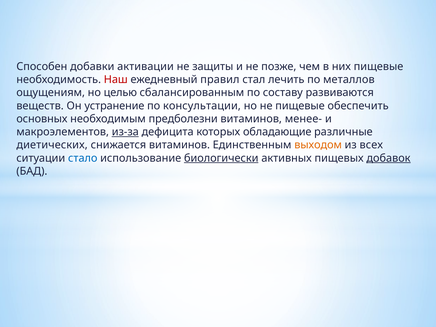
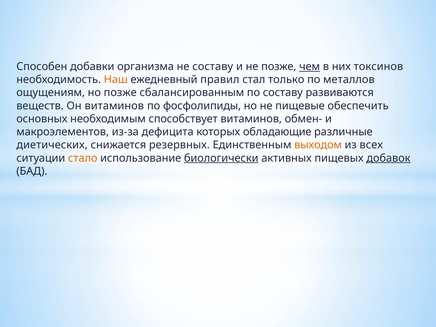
активации: активации -> организма (146, 67)
не защиты: защиты -> составу (213, 67)
чем underline: none -> present (310, 67)
них пищевые: пищевые -> токсинов (378, 67)
Наш colour: red -> orange (116, 80)
лечить: лечить -> только (286, 80)
но целью: целью -> позже (120, 93)
Он устранение: устранение -> витаминов (114, 106)
консультации: консультации -> фосфолипиды (202, 106)
предболезни: предболезни -> способствует (183, 119)
менее-: менее- -> обмен- (303, 119)
из-за underline: present -> none (125, 132)
снижается витаминов: витаминов -> резервных (179, 145)
стало colour: blue -> orange (83, 158)
